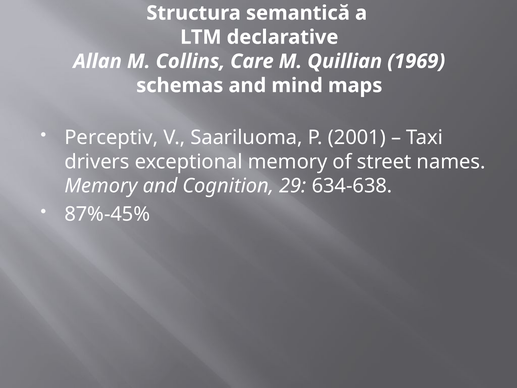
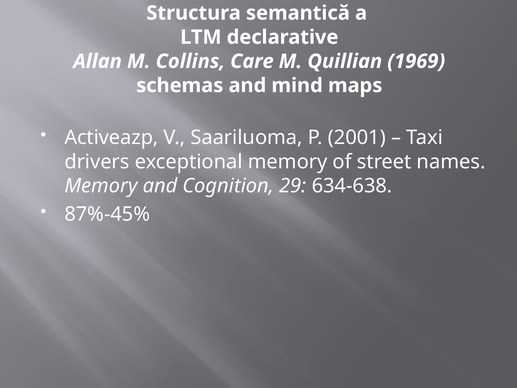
Perceptiv: Perceptiv -> Activeazp (111, 138)
